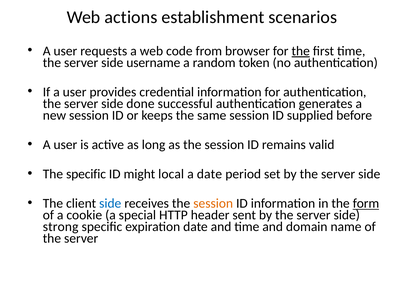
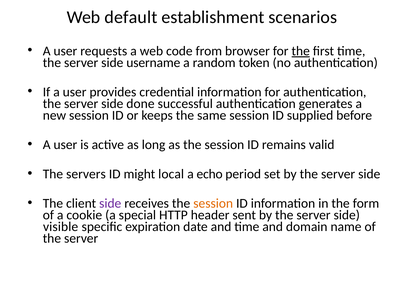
actions: actions -> default (131, 17)
The specific: specific -> servers (86, 174)
a date: date -> echo (210, 174)
side colour: blue -> purple (110, 204)
form underline: present -> none (366, 204)
strong: strong -> visible (61, 227)
